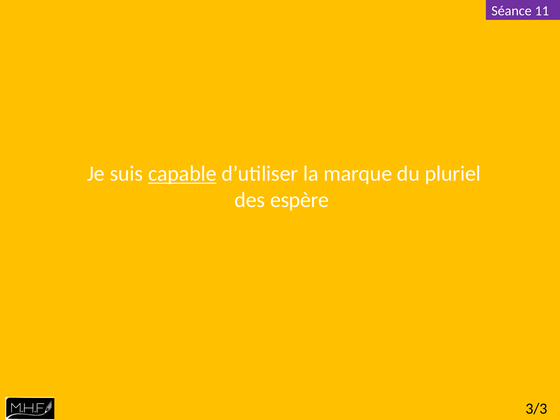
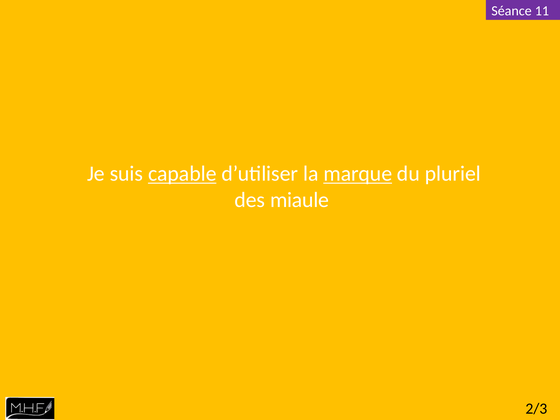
marque underline: none -> present (358, 174)
espère: espère -> miaule (300, 200)
3/3: 3/3 -> 2/3 (536, 409)
